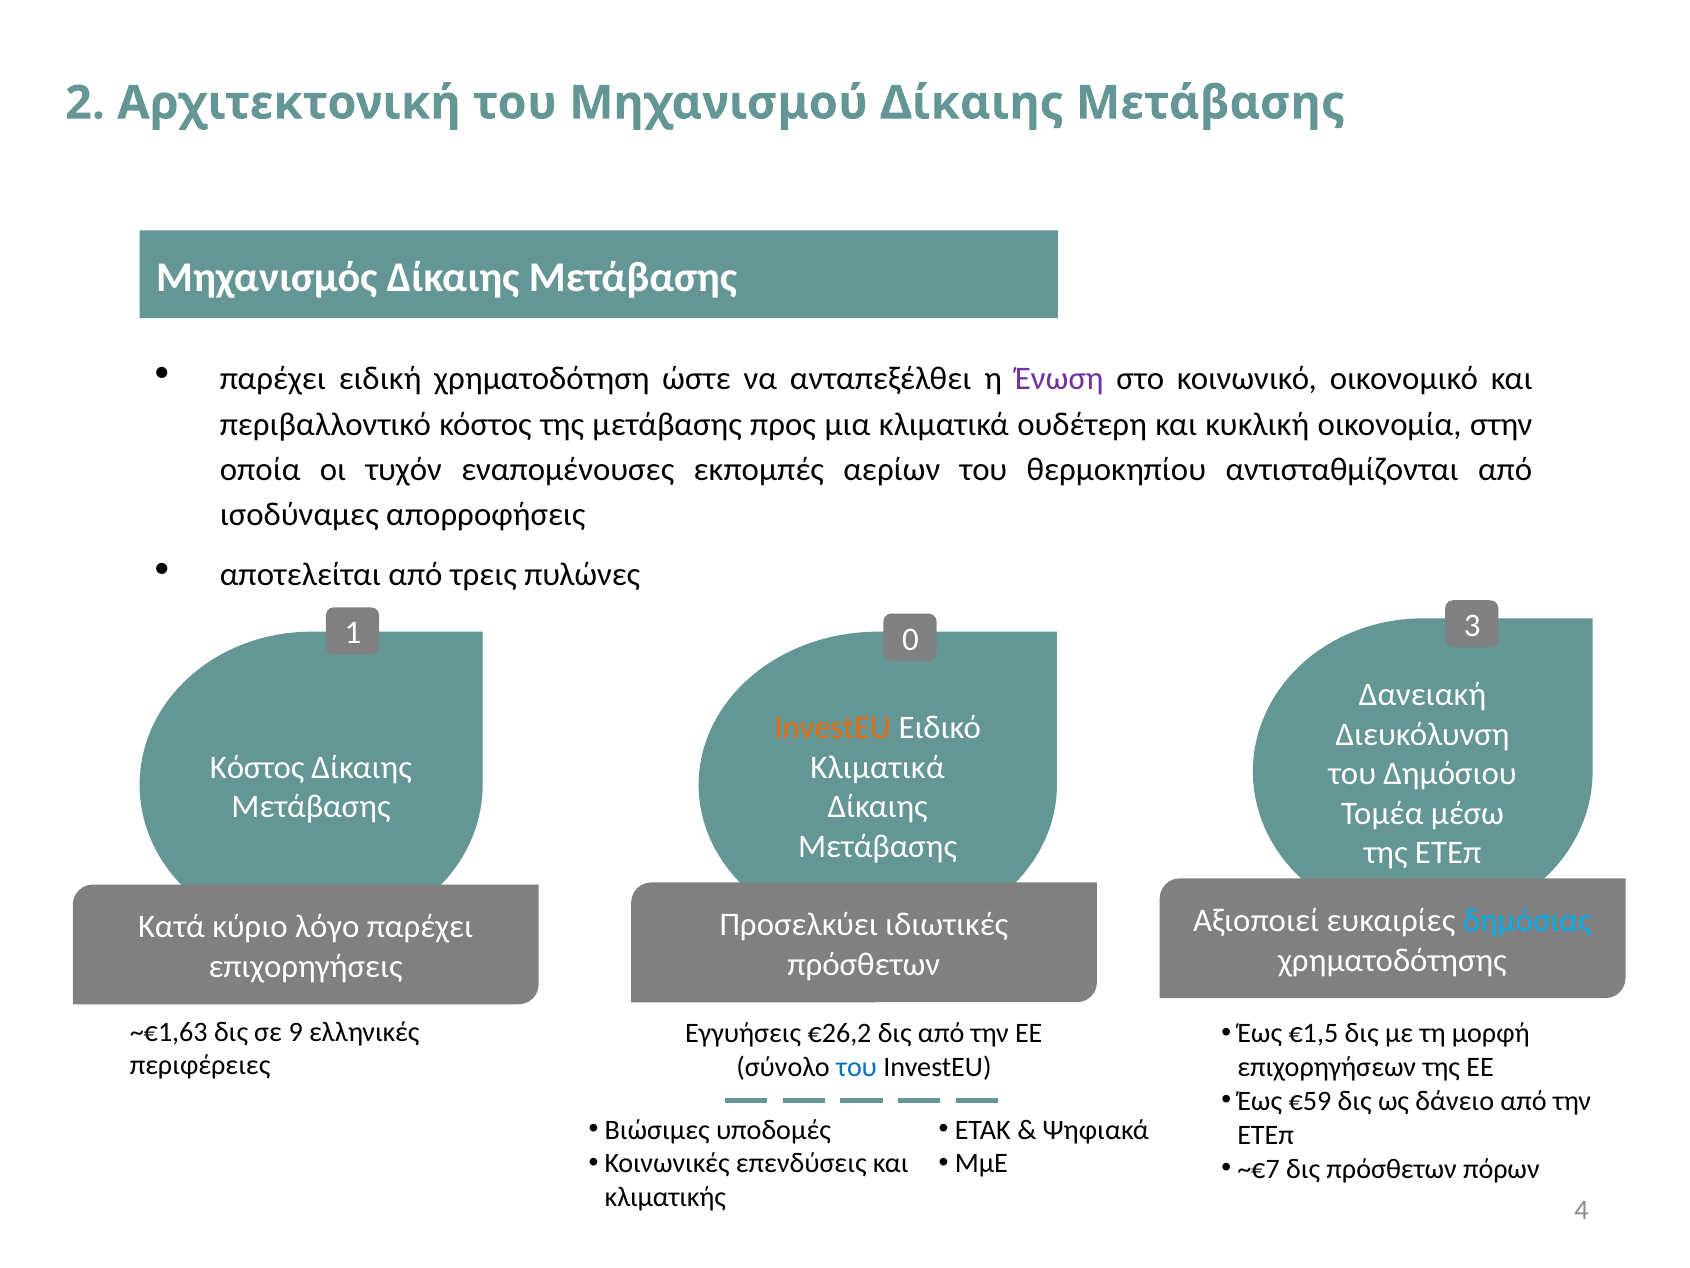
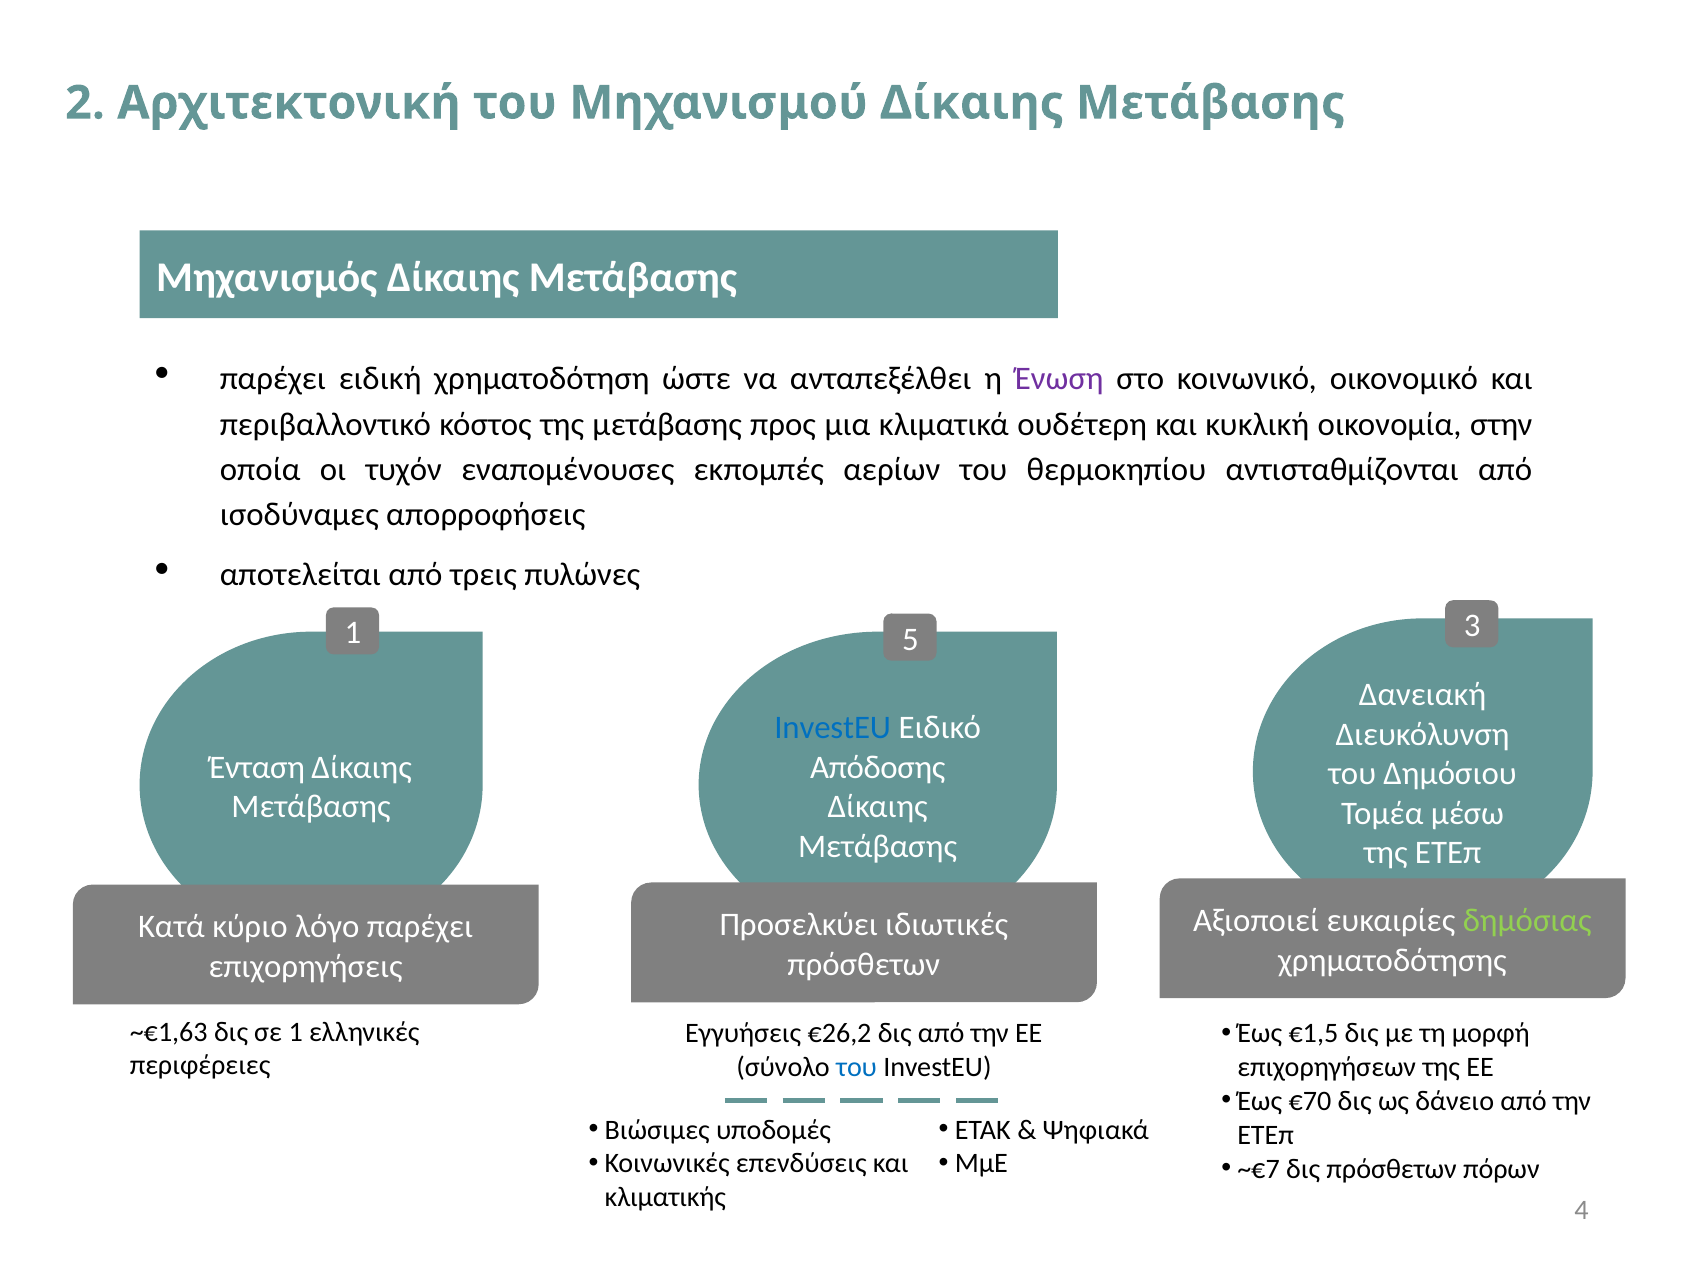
0: 0 -> 5 (910, 639)
InvestEU colour: orange -> blue (833, 728)
Κόστος: Κόστος -> Ένταση (257, 767)
Κλιματικά: Κλιματικά -> Απόδοσης (878, 767)
δημόσιας colour: light blue -> light green (1527, 920)
σε 9: 9 -> 1 (296, 1031)
€59: €59 -> €70 (1310, 1101)
